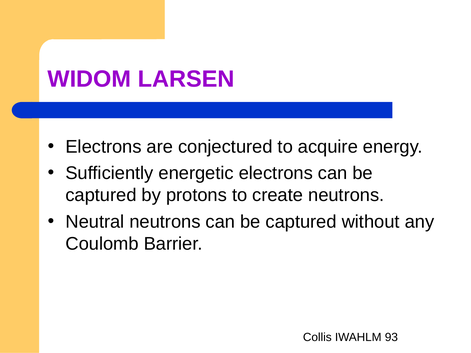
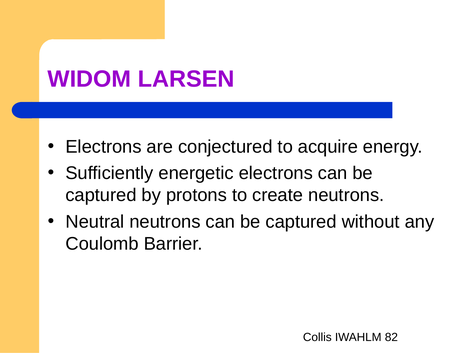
93: 93 -> 82 (391, 338)
